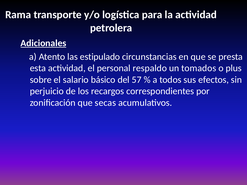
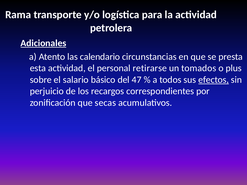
estipulado: estipulado -> calendario (100, 57)
respaldo: respaldo -> retirarse (150, 68)
57: 57 -> 47 (137, 80)
efectos underline: none -> present (214, 80)
